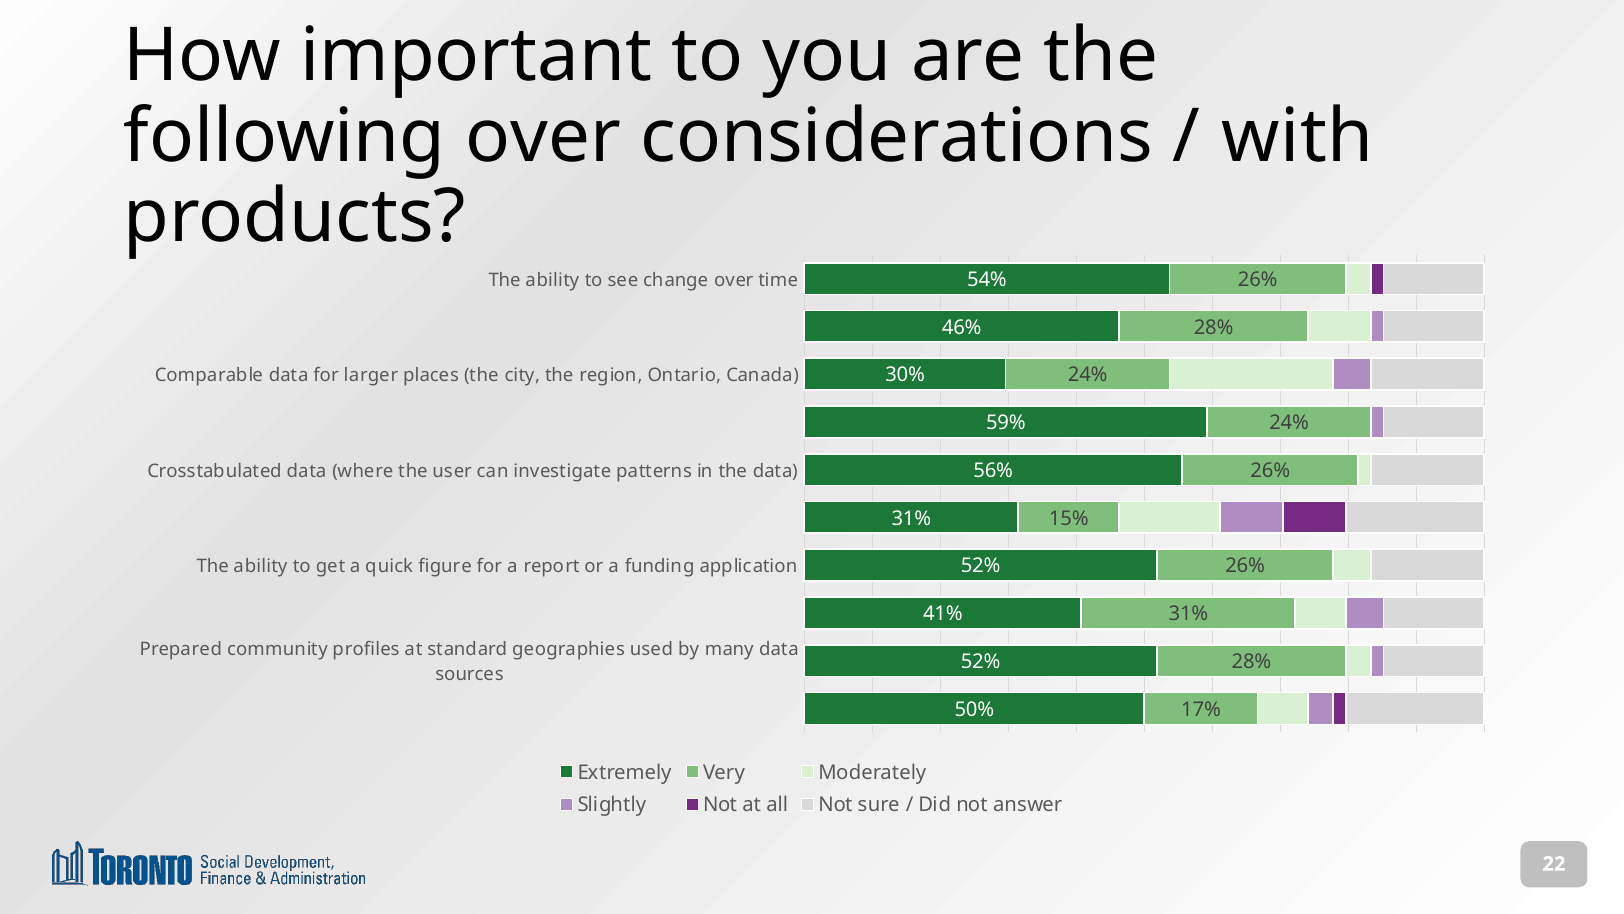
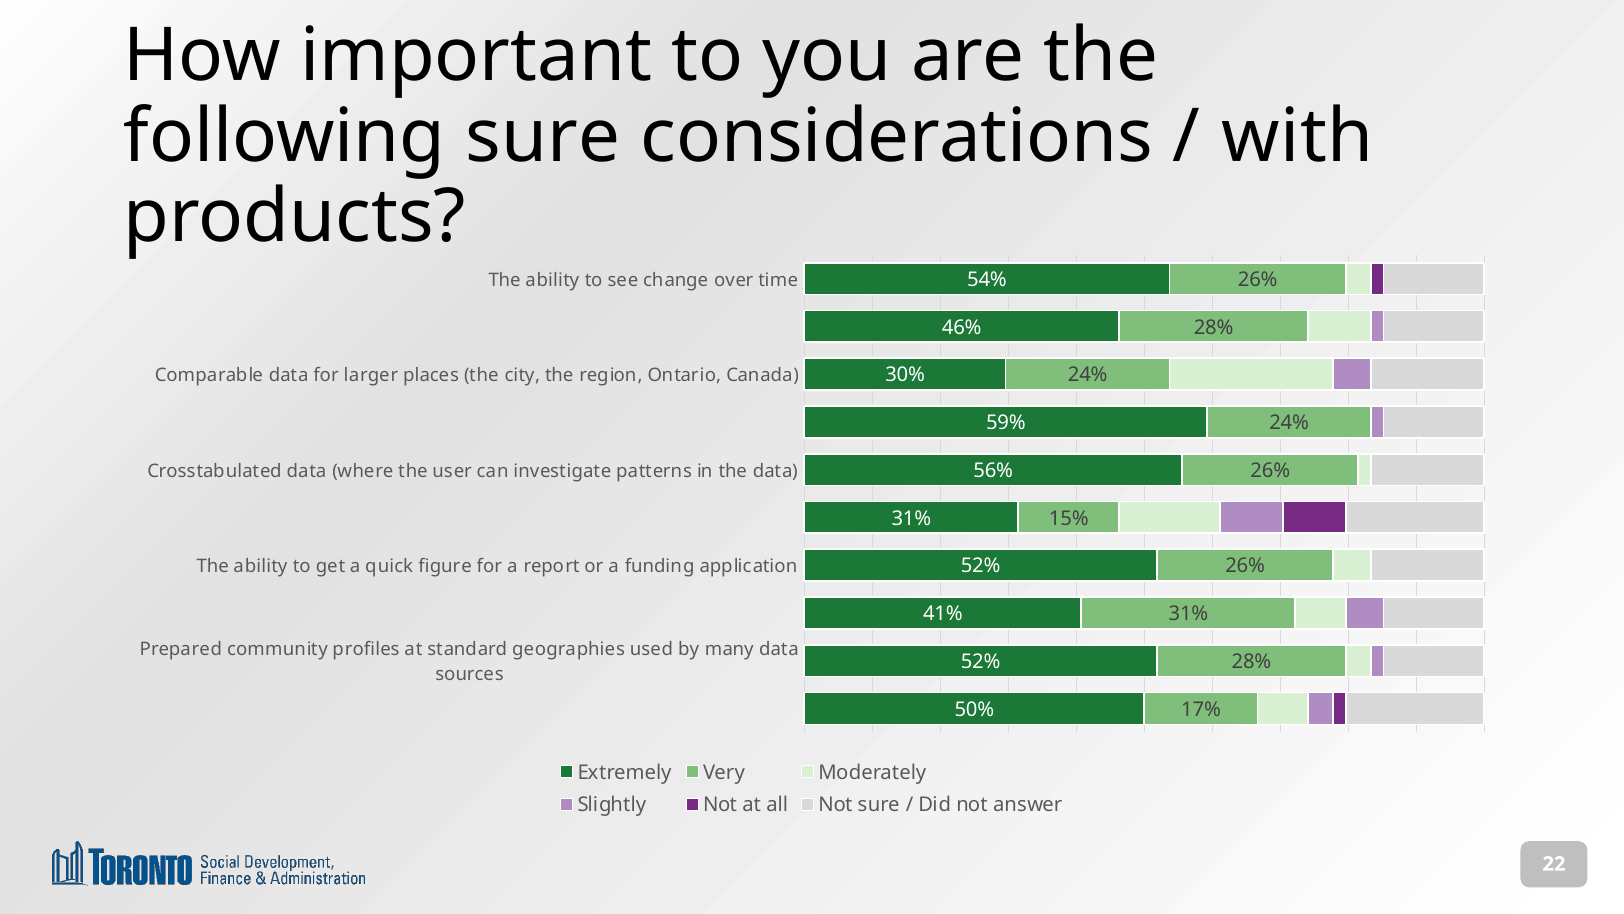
following over: over -> sure (543, 136)
